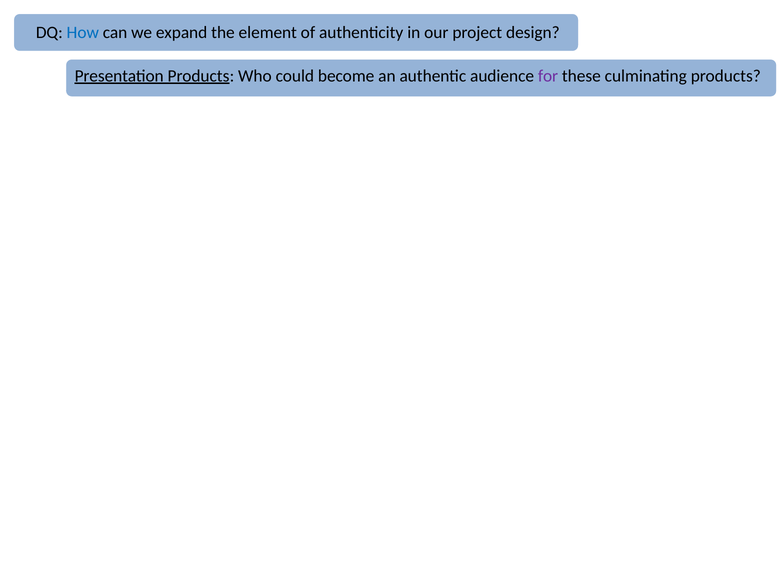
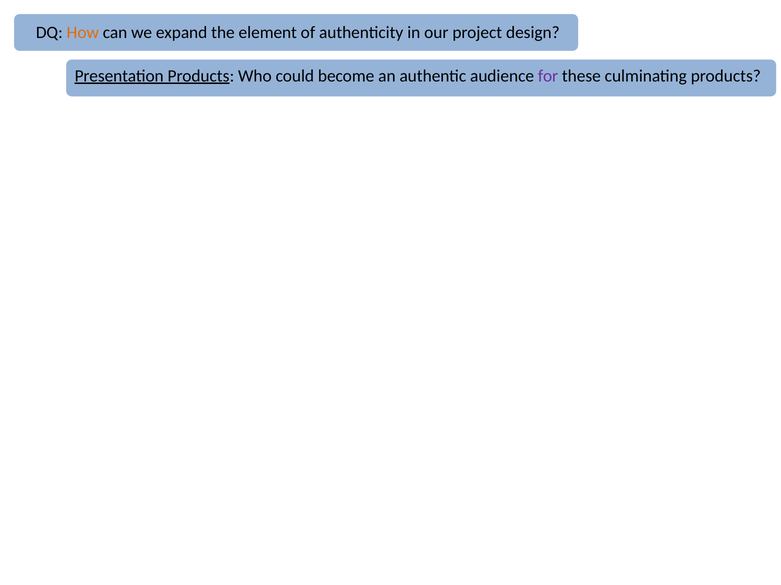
How colour: blue -> orange (83, 32)
